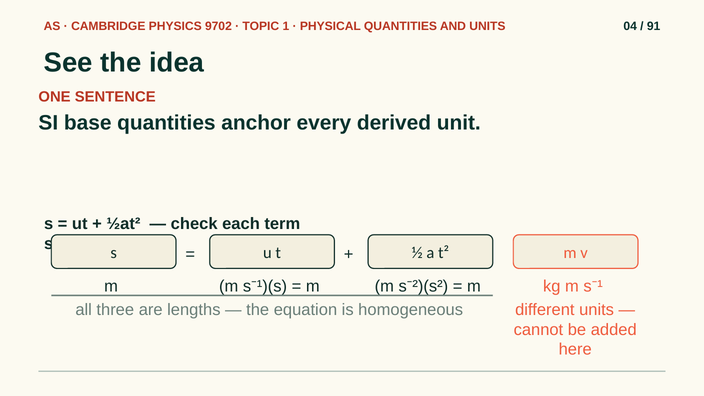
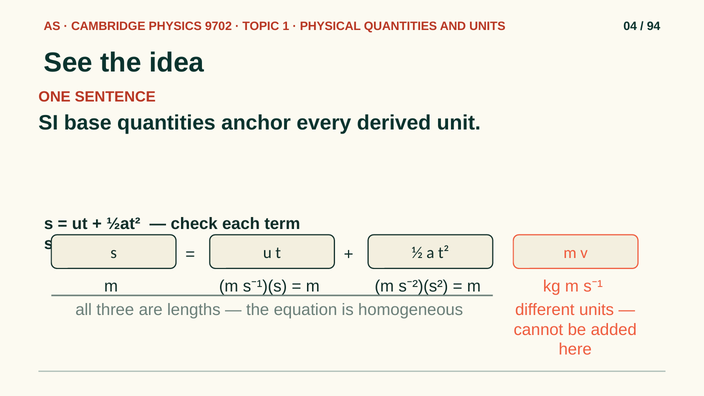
91: 91 -> 94 (654, 26)
